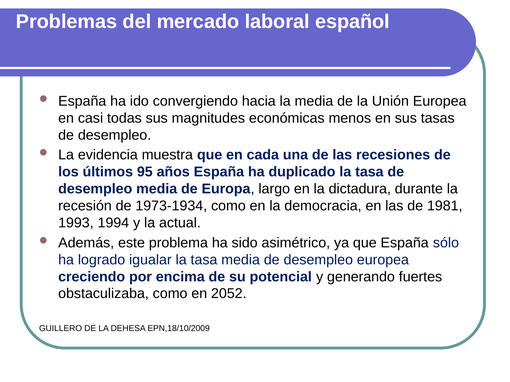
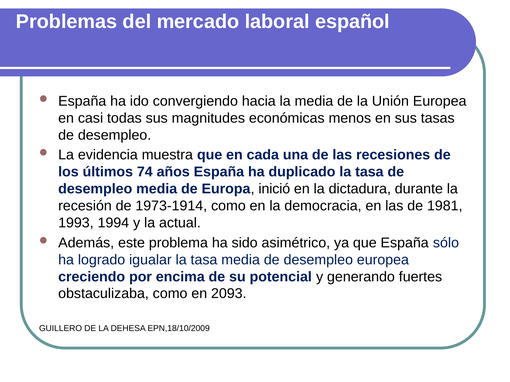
95: 95 -> 74 (145, 172)
largo: largo -> inició (274, 189)
1973-1934: 1973-1934 -> 1973-1914 (171, 206)
2052: 2052 -> 2093 (229, 294)
